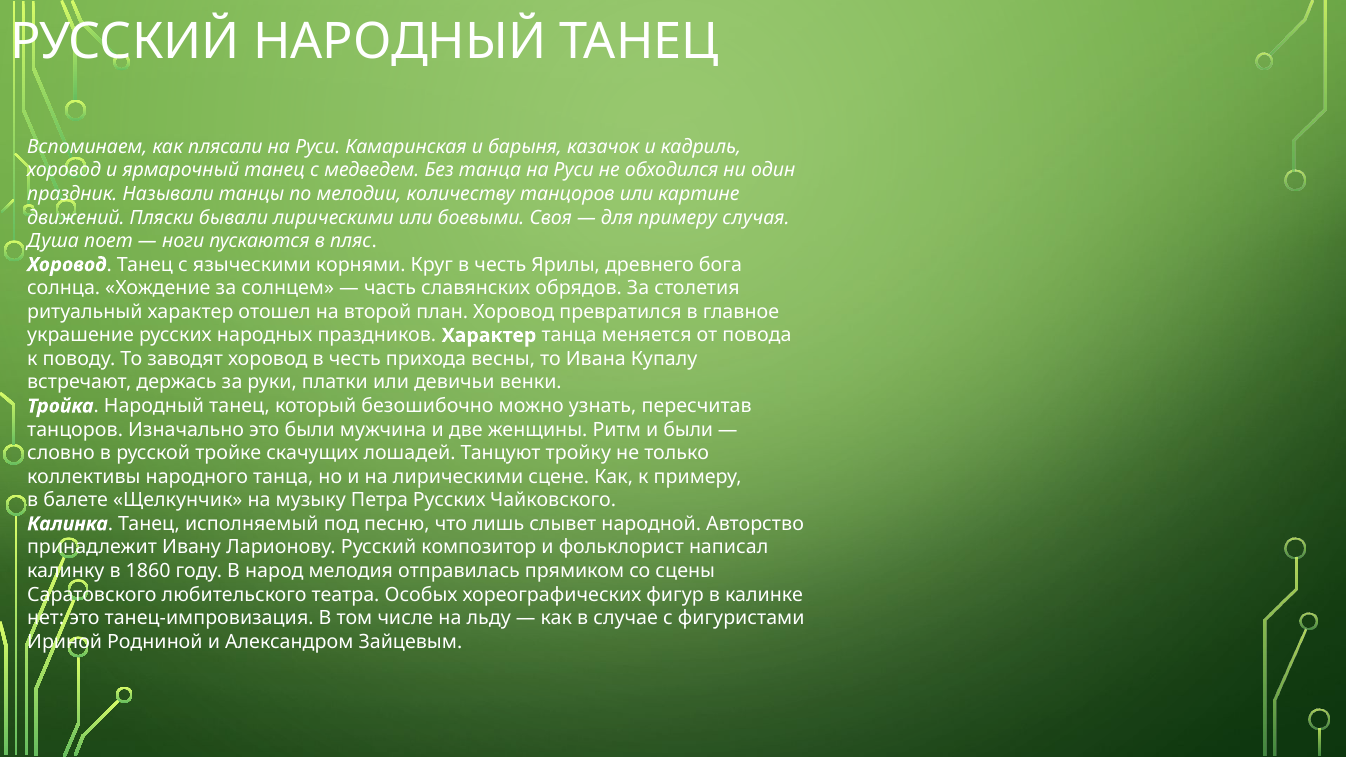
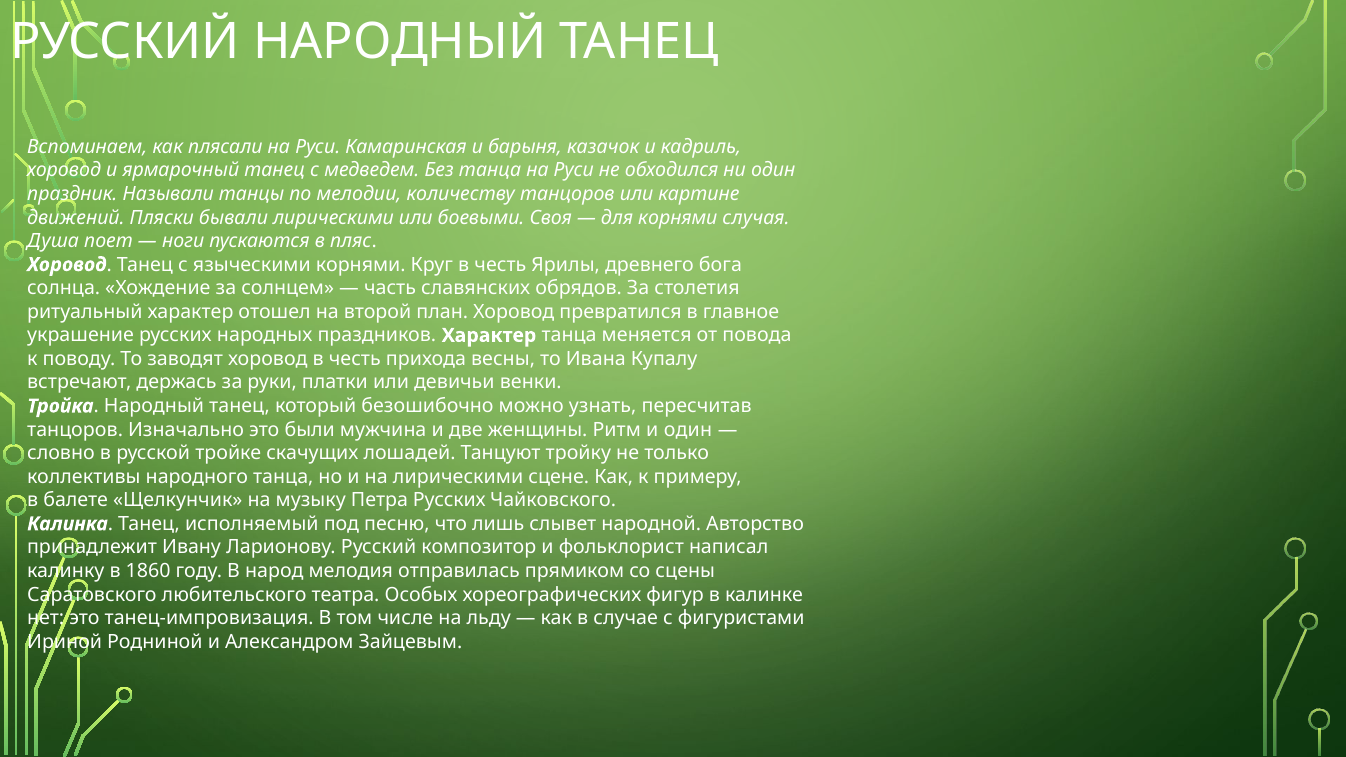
для примеру: примеру -> корнями (678, 218)
и были: были -> один (688, 430)
